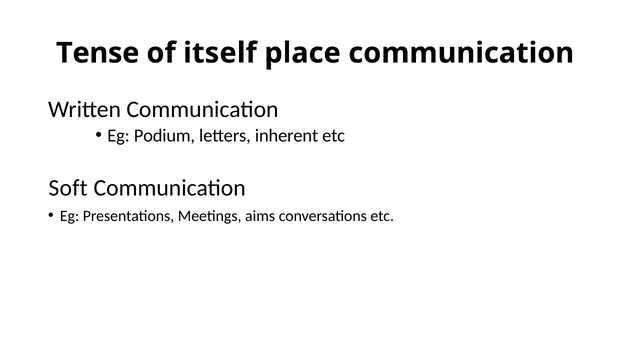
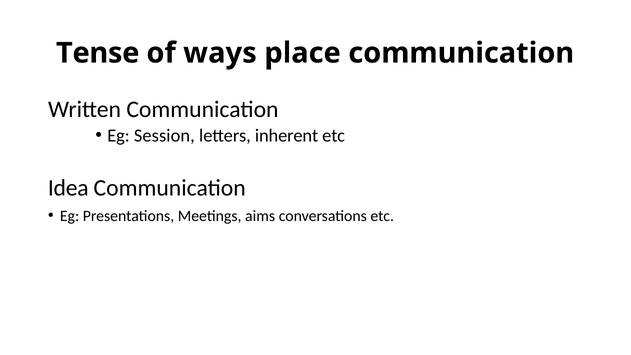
itself: itself -> ways (220, 53)
Podium: Podium -> Session (164, 135)
Soft: Soft -> Idea (68, 188)
